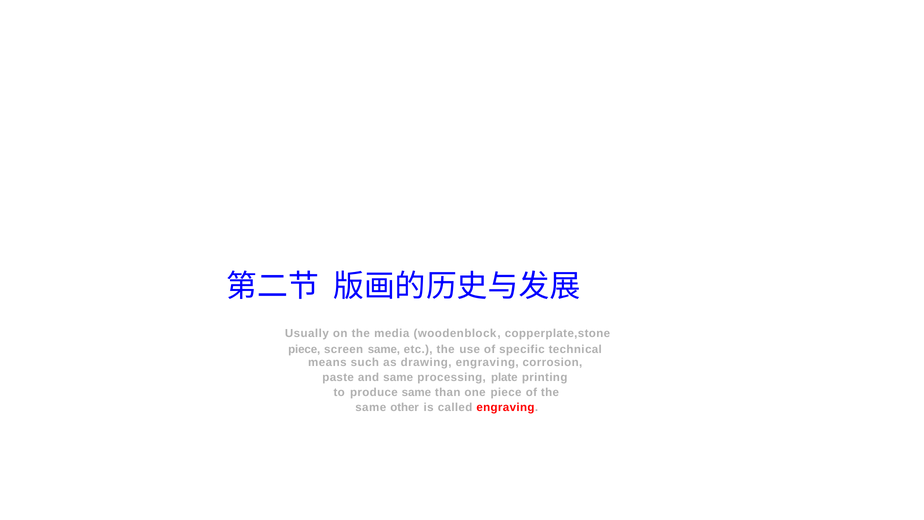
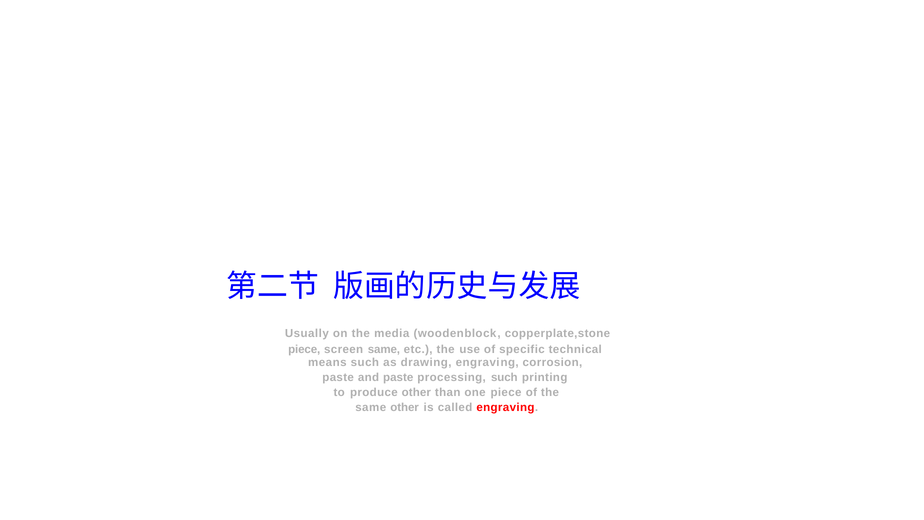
and same: same -> paste (398, 377)
processing plate: plate -> such (504, 377)
produce same: same -> other (416, 392)
